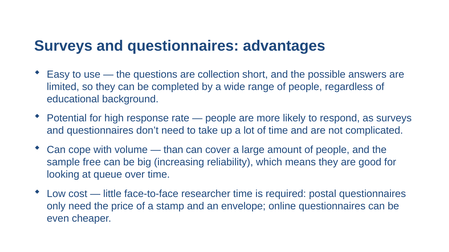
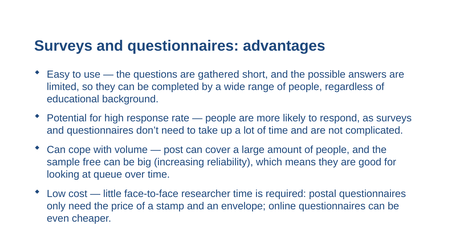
collection: collection -> gathered (219, 75)
than: than -> post (173, 150)
